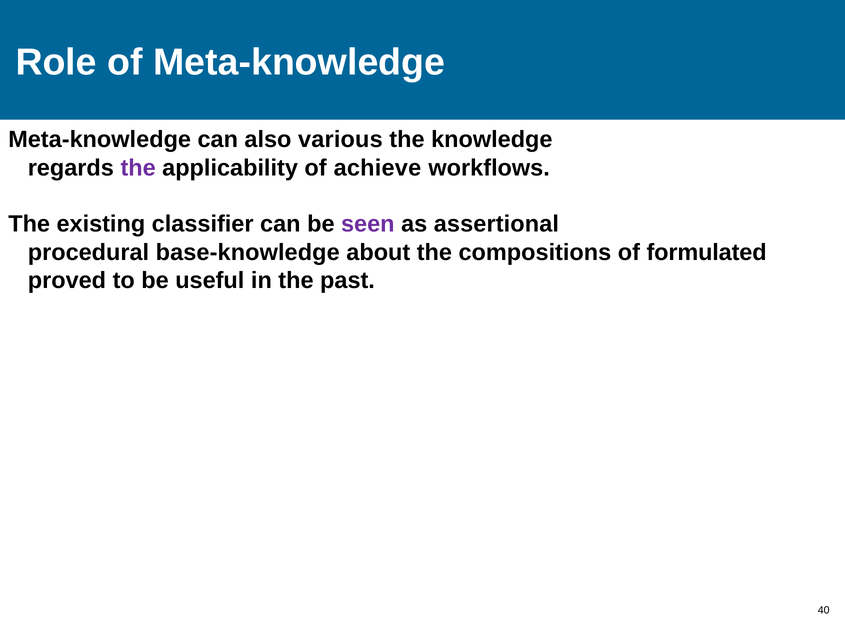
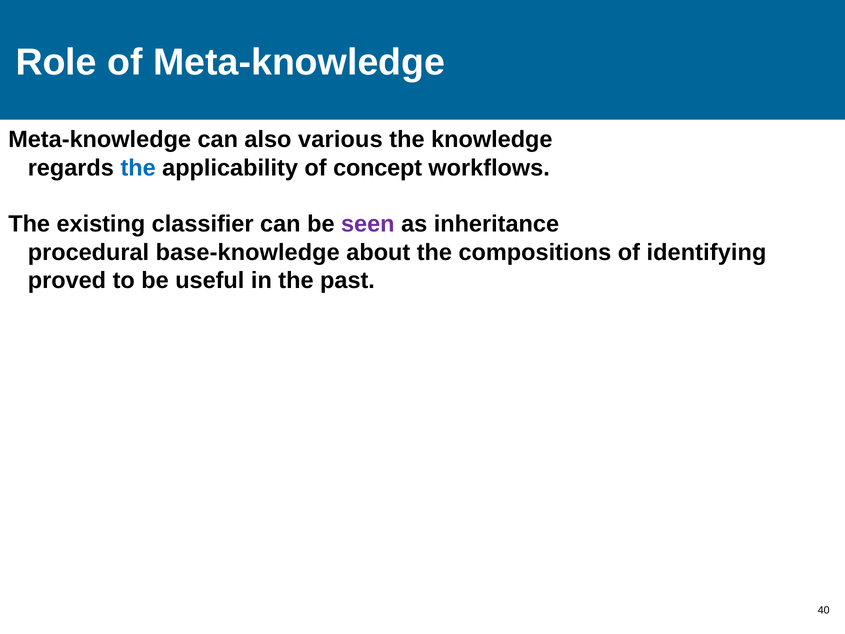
the colour: purple -> blue (138, 168)
achieve: achieve -> concept (378, 168)
assertional: assertional -> inheritance (496, 224)
formulated: formulated -> identifying (706, 252)
